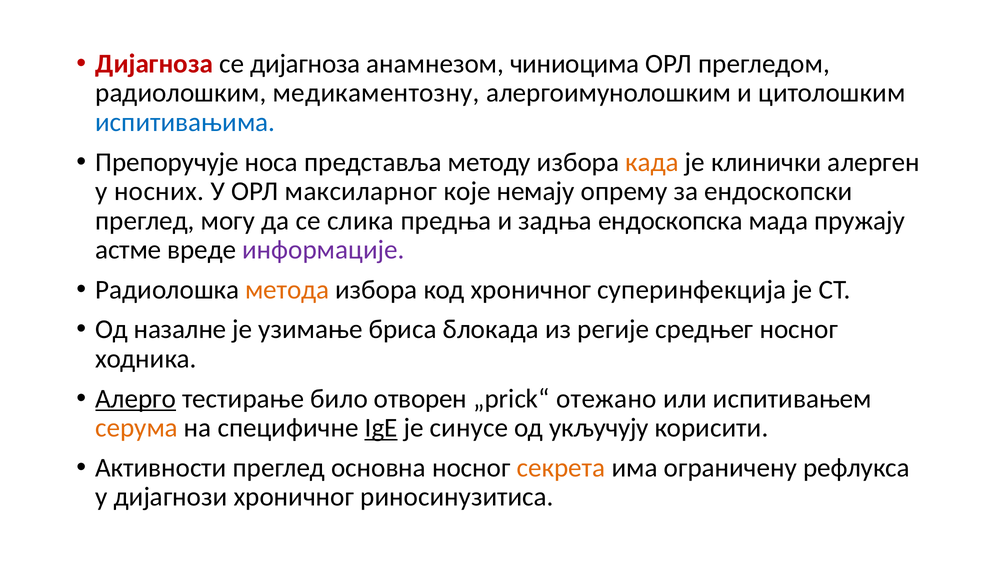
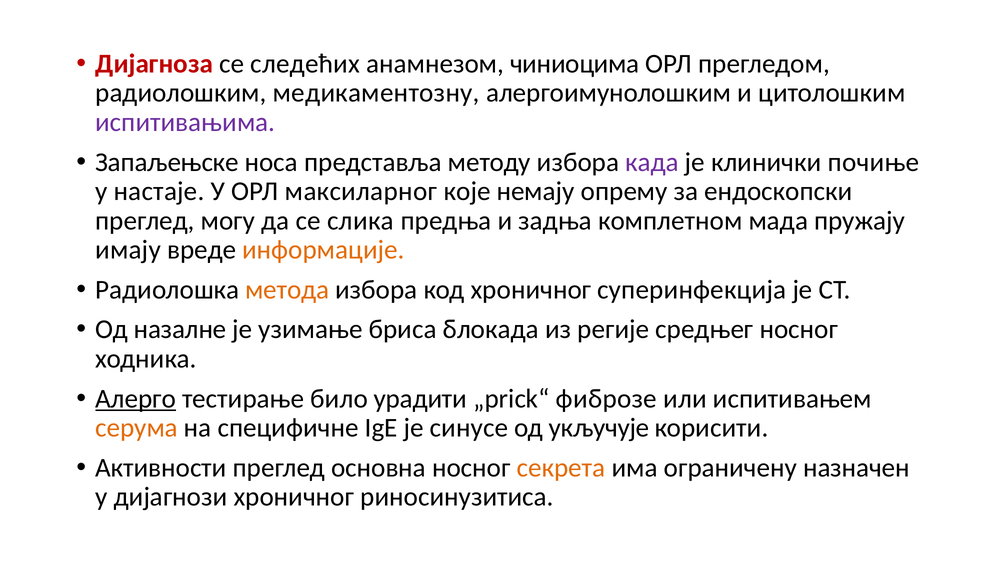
се дијагноза: дијагноза -> следећих (305, 64)
испитивањима colour: blue -> purple (185, 122)
Препоручује: Препоручује -> Запаљењске (167, 162)
када colour: orange -> purple (652, 162)
алерген: алерген -> почиње (874, 162)
носних: носних -> настаје (159, 191)
ендоскопска: ендоскопска -> комплетном (670, 221)
астме: астме -> имају (128, 250)
информације colour: purple -> orange (323, 250)
отворен: отворен -> урадити (420, 399)
отежано: отежано -> фиброзе (606, 399)
IgE underline: present -> none (381, 428)
укључују: укључују -> укључује (599, 428)
рефлукса: рефлукса -> назначен (856, 468)
